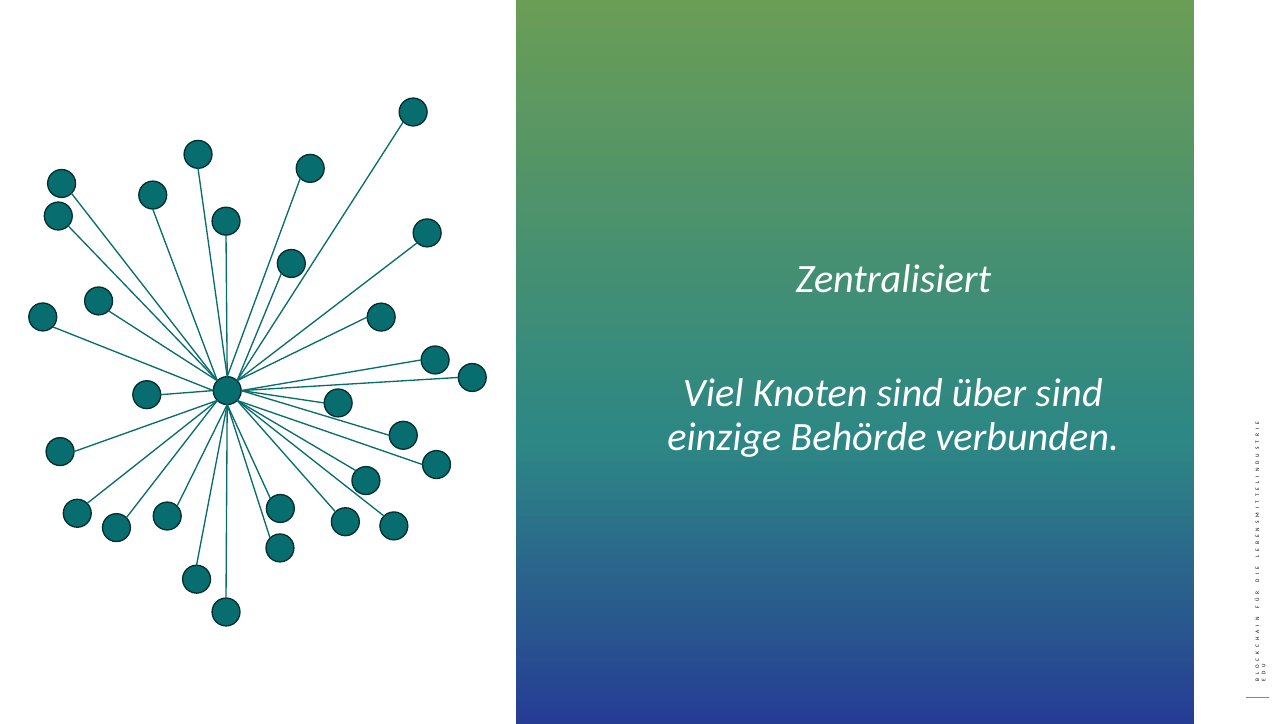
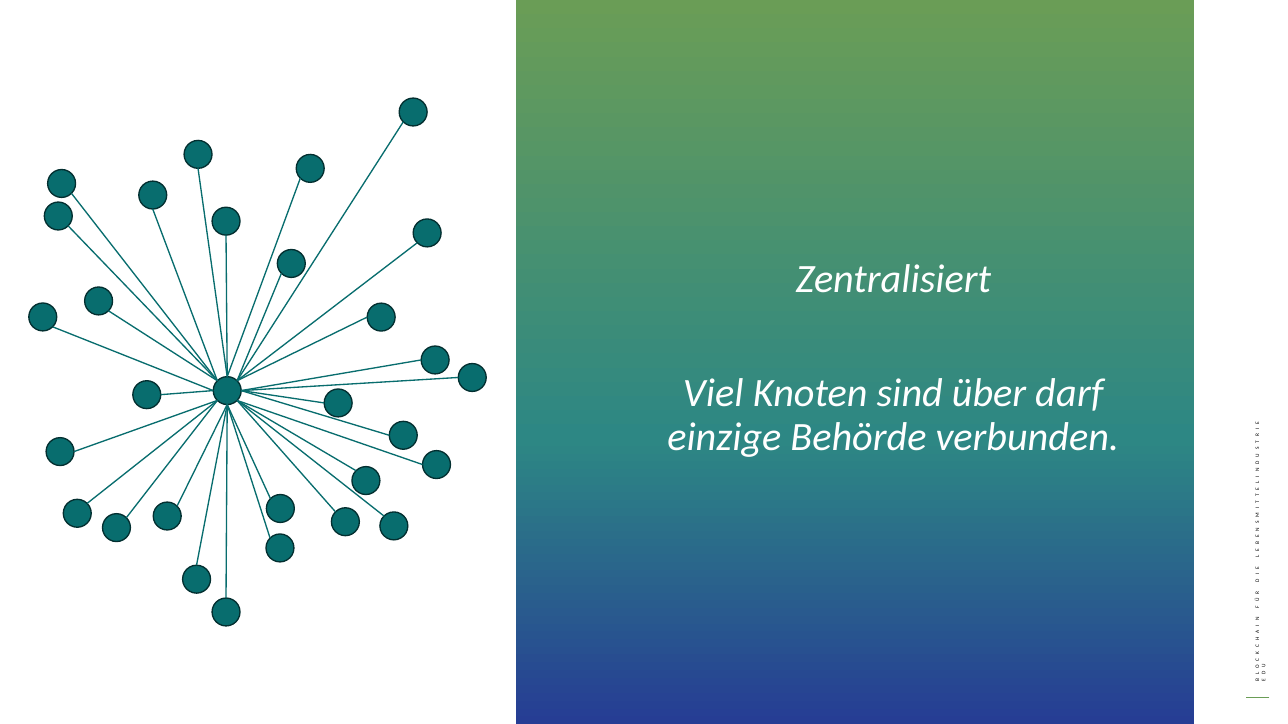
über sind: sind -> darf (1069, 394)
